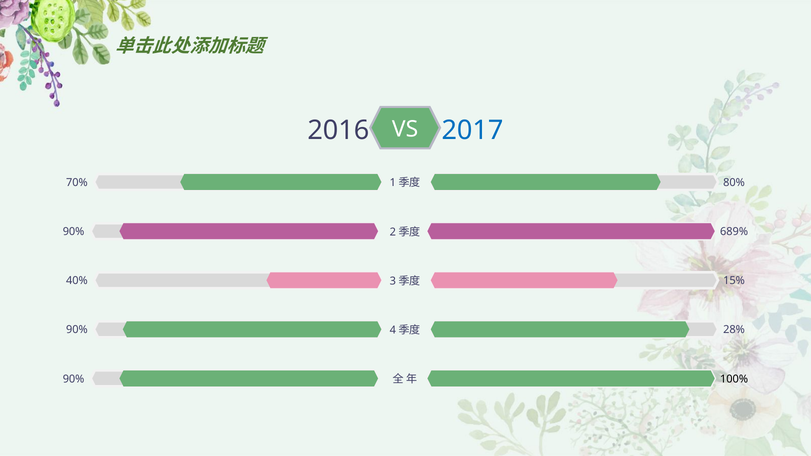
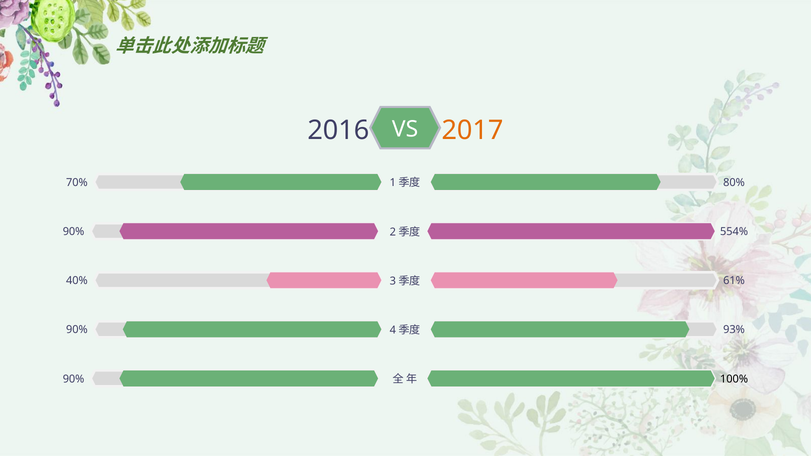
2017 colour: blue -> orange (472, 130)
689%: 689% -> 554% (734, 232)
15%: 15% -> 61% (734, 281)
28%: 28% -> 93% (734, 330)
